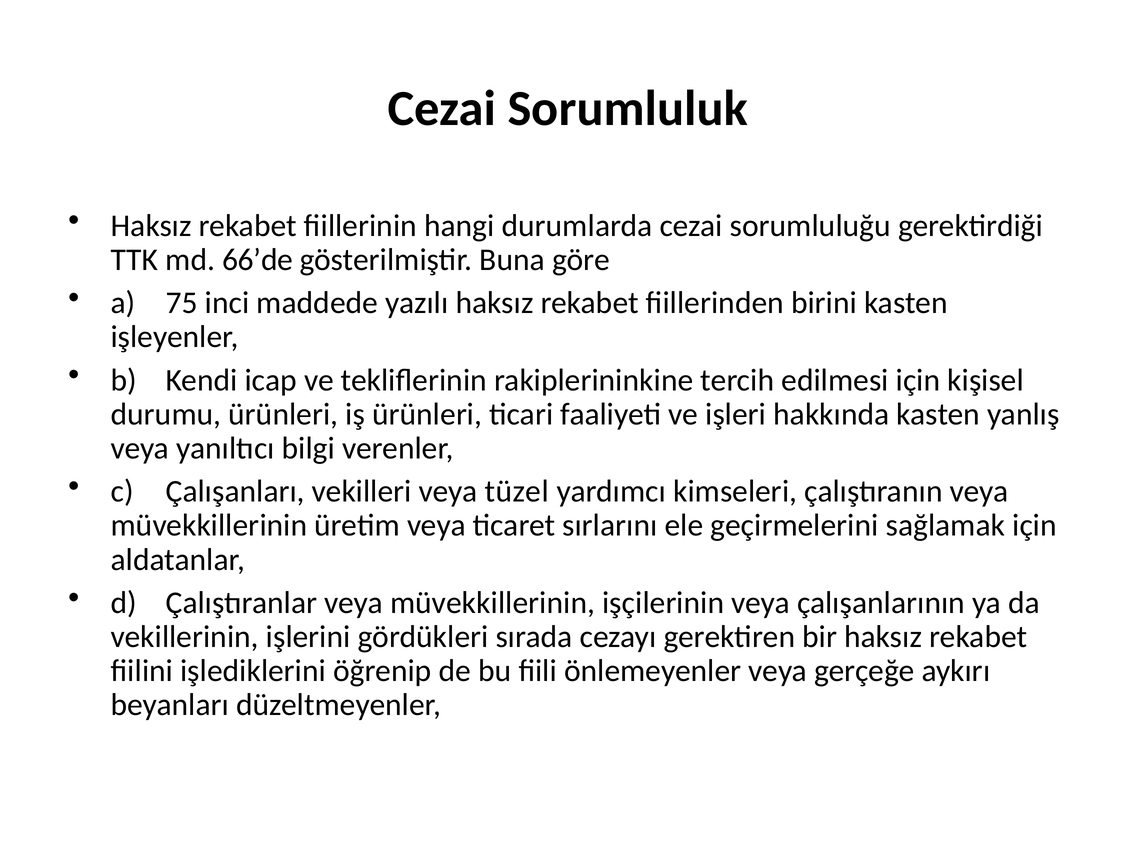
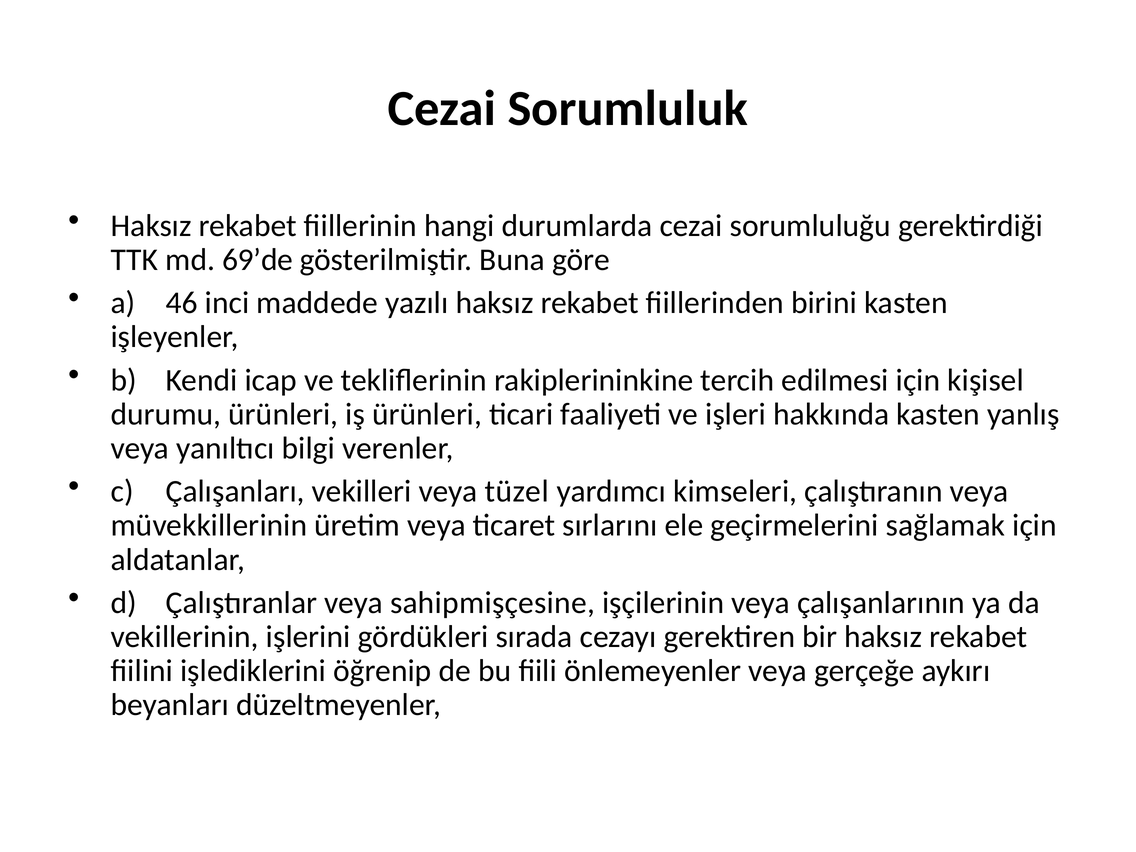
66’de: 66’de -> 69’de (258, 260)
75: 75 -> 46 (182, 303)
Çalıştıranlar veya müvekkillerinin: müvekkillerinin -> sahipmişçesine (492, 603)
